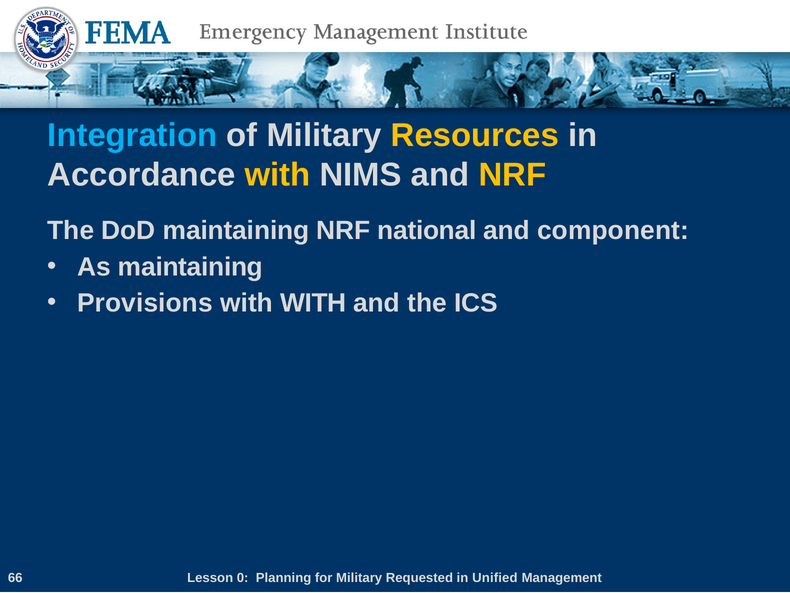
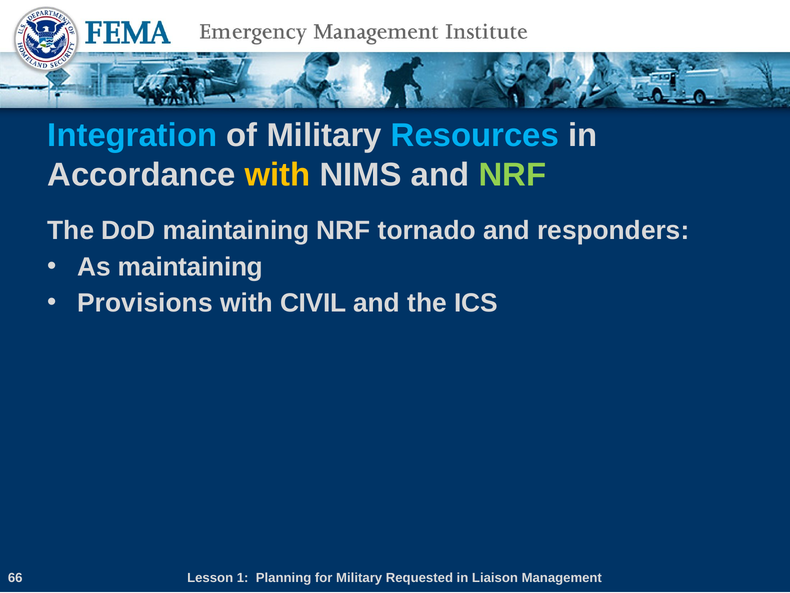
Resources colour: yellow -> light blue (475, 135)
NRF colour: yellow -> light green (512, 175)
national: national -> tornado (427, 230)
component: component -> responders (613, 230)
with WITH: WITH -> CIVIL (313, 303)
0: 0 -> 1 (243, 578)
Unified: Unified -> Liaison (495, 578)
